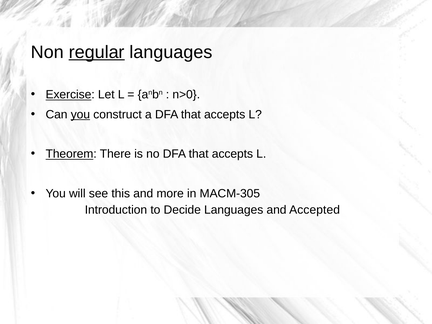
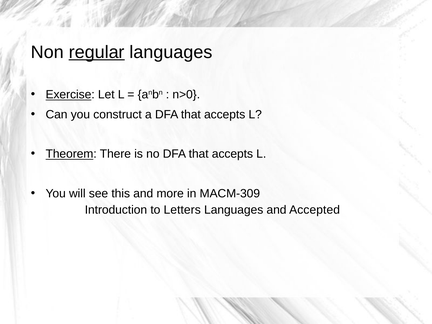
you underline: present -> none (80, 114)
MACM-305: MACM-305 -> MACM-309 (230, 194)
Decide: Decide -> Letters (182, 210)
